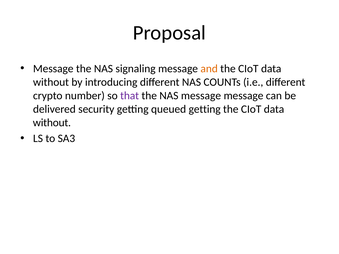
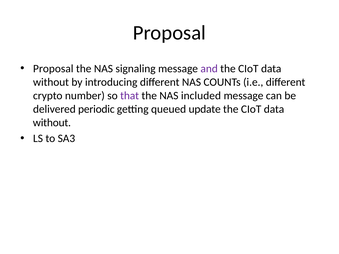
Message: Message -> Proposal (53, 69)
and colour: orange -> purple (209, 69)
NAS message: message -> included (201, 96)
security: security -> periodic (96, 109)
queued getting: getting -> update (205, 109)
